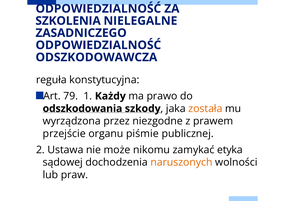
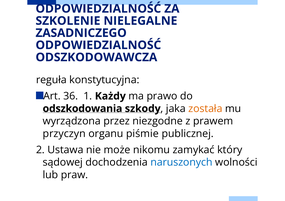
SZKOLENIA: SZKOLENIA -> SZKOLENIE (68, 21)
79: 79 -> 36 (71, 96)
przejście: przejście -> przyczyn (64, 134)
etyka: etyka -> który (230, 150)
naruszonych colour: orange -> blue (181, 163)
